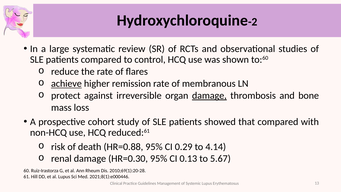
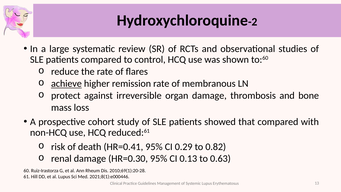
damage underline: present -> none (209, 96)
HR=0.88: HR=0.88 -> HR=0.41 (123, 147)
4.14: 4.14 -> 0.82 (216, 147)
5.67: 5.67 -> 0.63 (220, 159)
